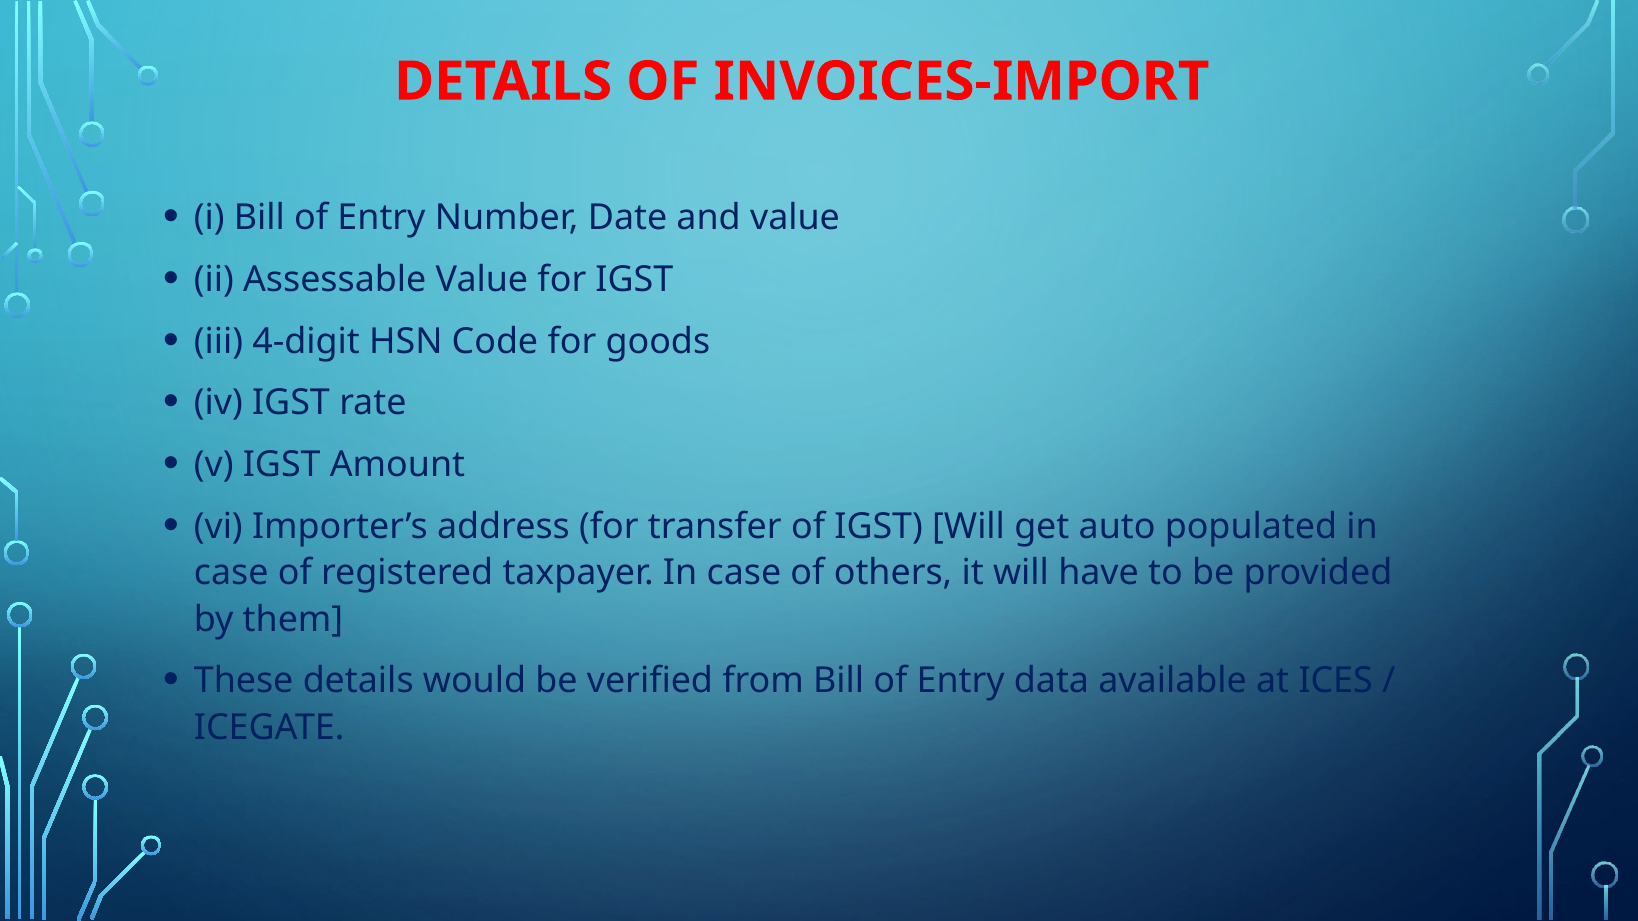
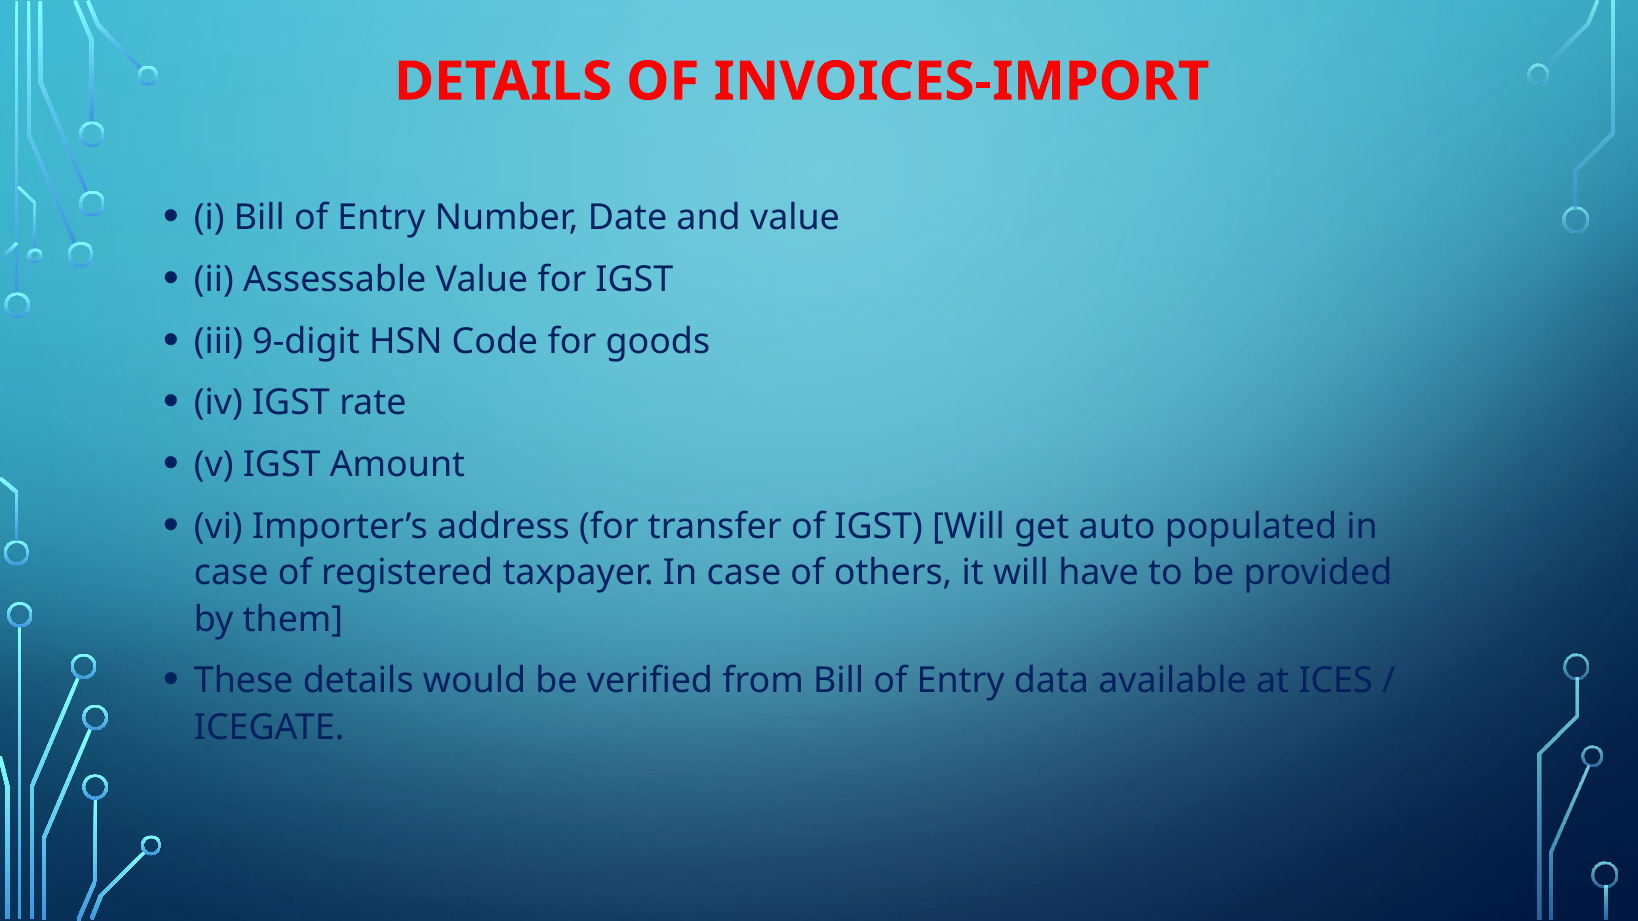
4-digit: 4-digit -> 9-digit (306, 341)
